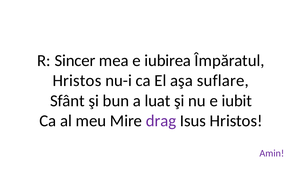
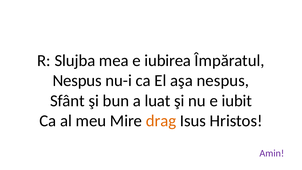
Sincer: Sincer -> Slujba (75, 60)
Hristos: Hristos -> Nespus (77, 81)
aşa suflare: suflare -> nespus (223, 81)
drag colour: purple -> orange (161, 121)
